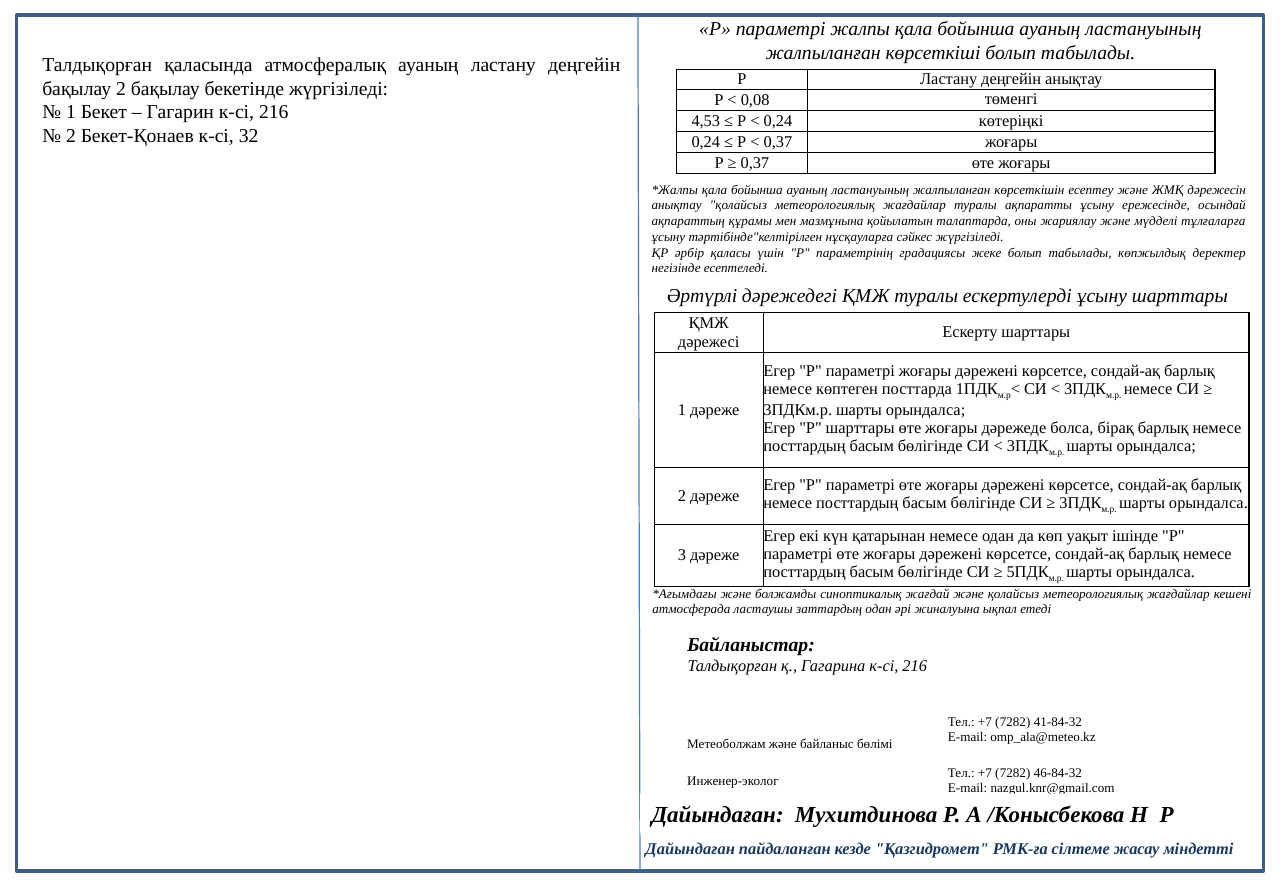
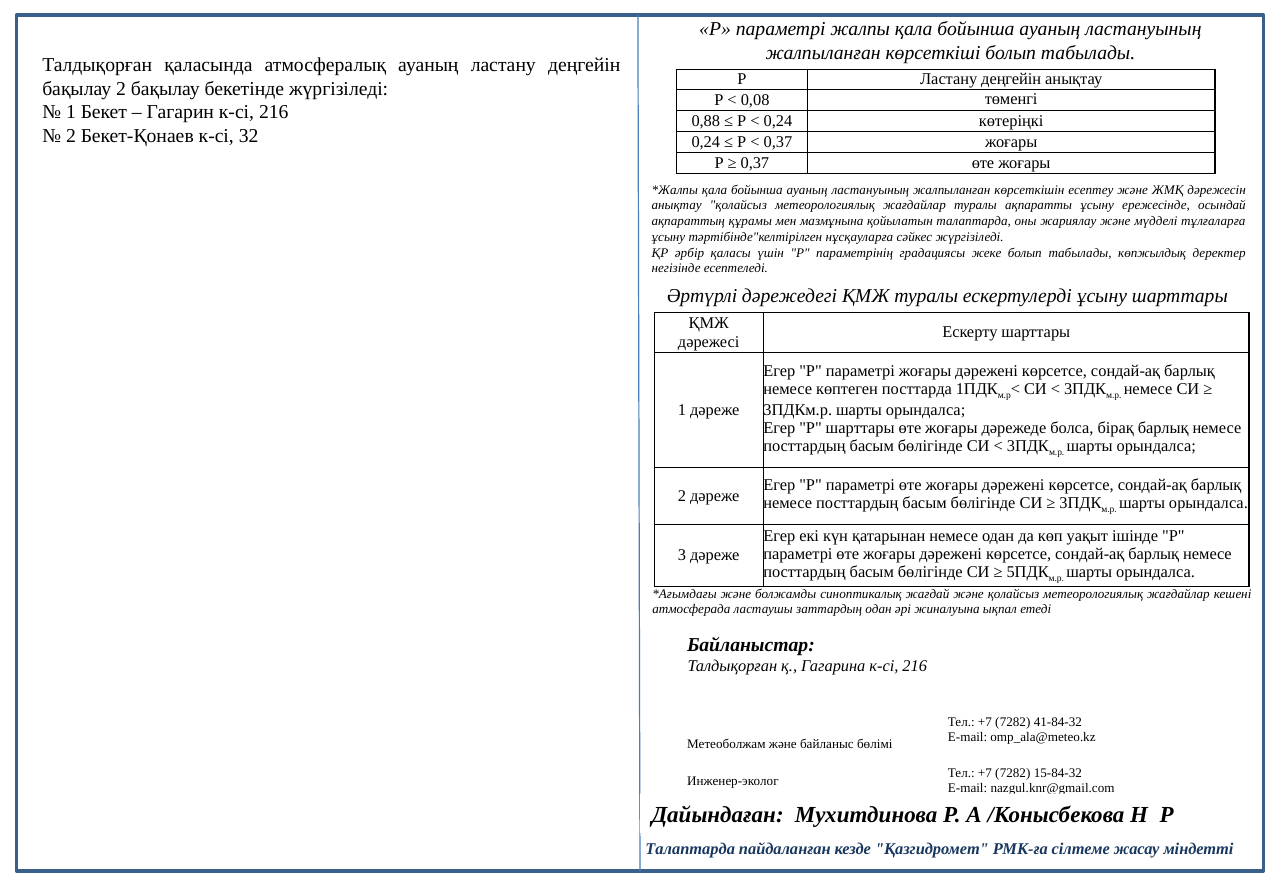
4,53: 4,53 -> 0,88 (706, 121)
46-84-32: 46-84-32 -> 15-84-32 (1058, 774)
Дайындаған: Дайындаған -> Талаптарда (690, 849)
